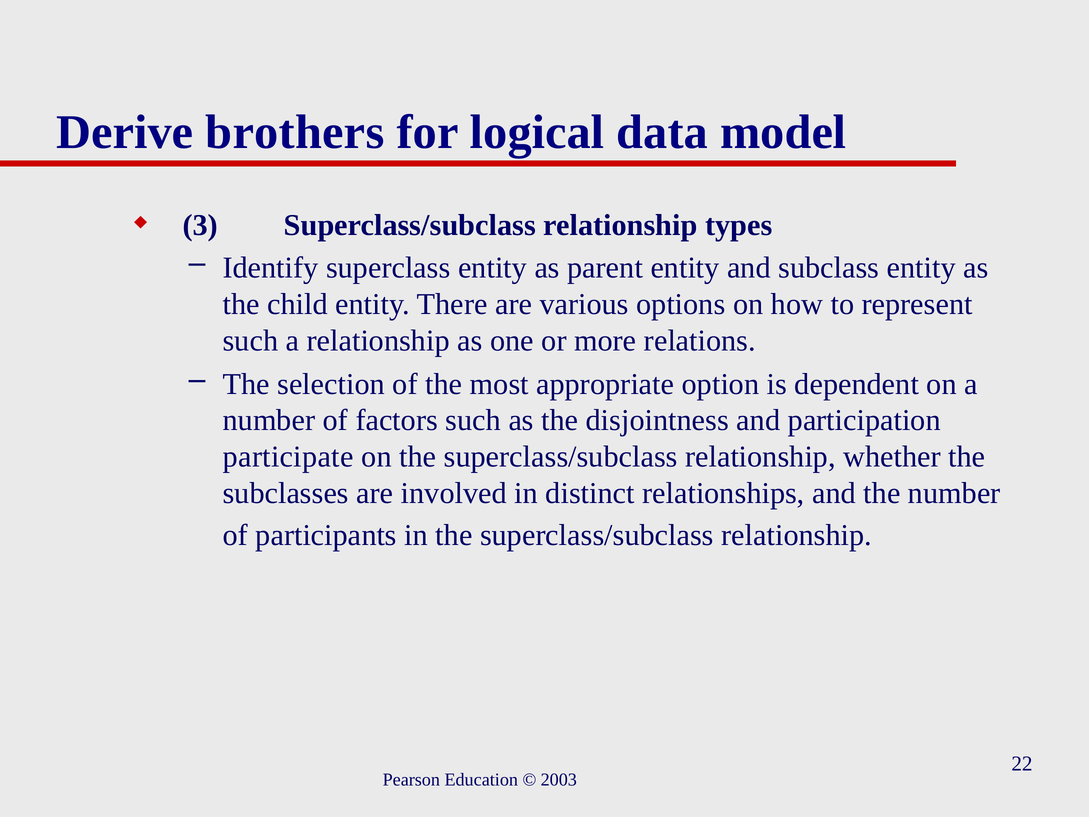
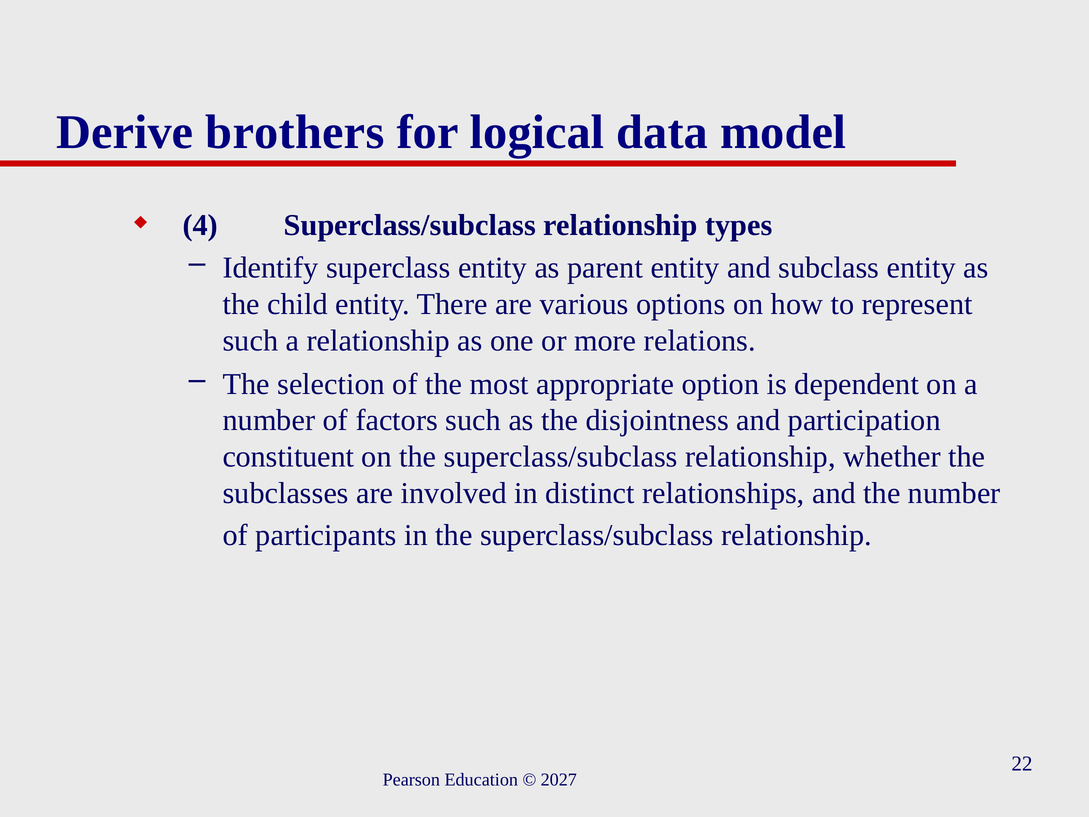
3: 3 -> 4 (200, 225)
participate: participate -> constituent (288, 457)
2003: 2003 -> 2027 (559, 780)
